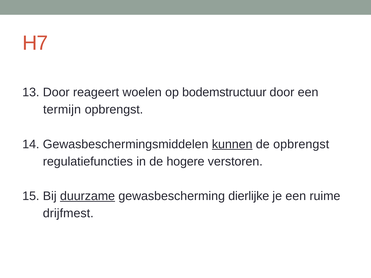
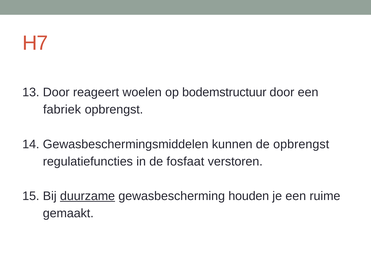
termijn: termijn -> fabriek (62, 110)
kunnen underline: present -> none (232, 144)
hogere: hogere -> fosfaat (185, 162)
dierlijke: dierlijke -> houden (249, 196)
drijfmest: drijfmest -> gemaakt (68, 214)
